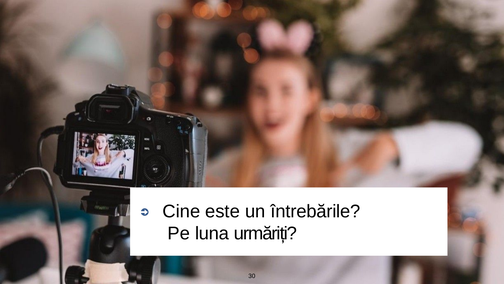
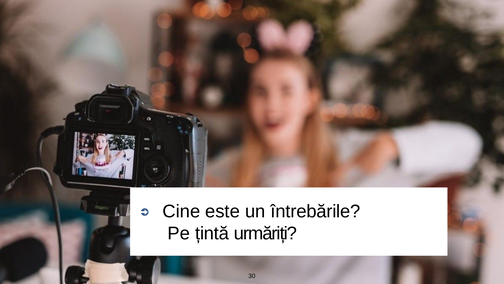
luna: luna -> țintă (212, 233)
